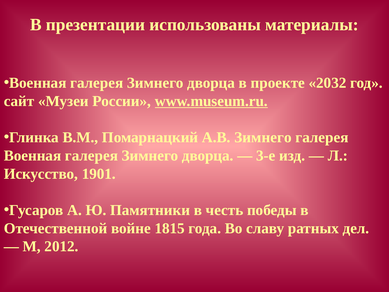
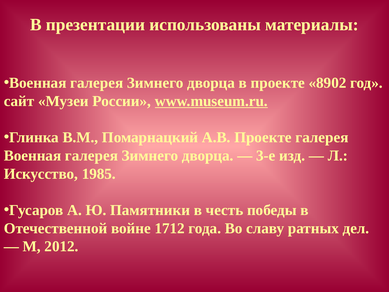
2032: 2032 -> 8902 (328, 83)
А.В Зимнего: Зимнего -> Проекте (263, 137)
1901: 1901 -> 1985 (99, 174)
1815: 1815 -> 1712 (170, 228)
